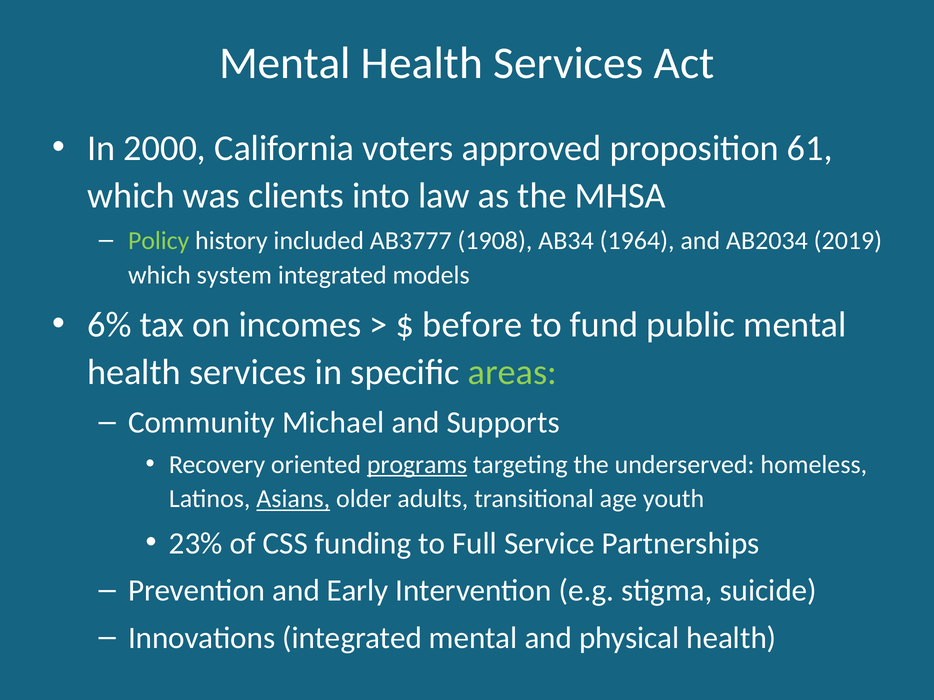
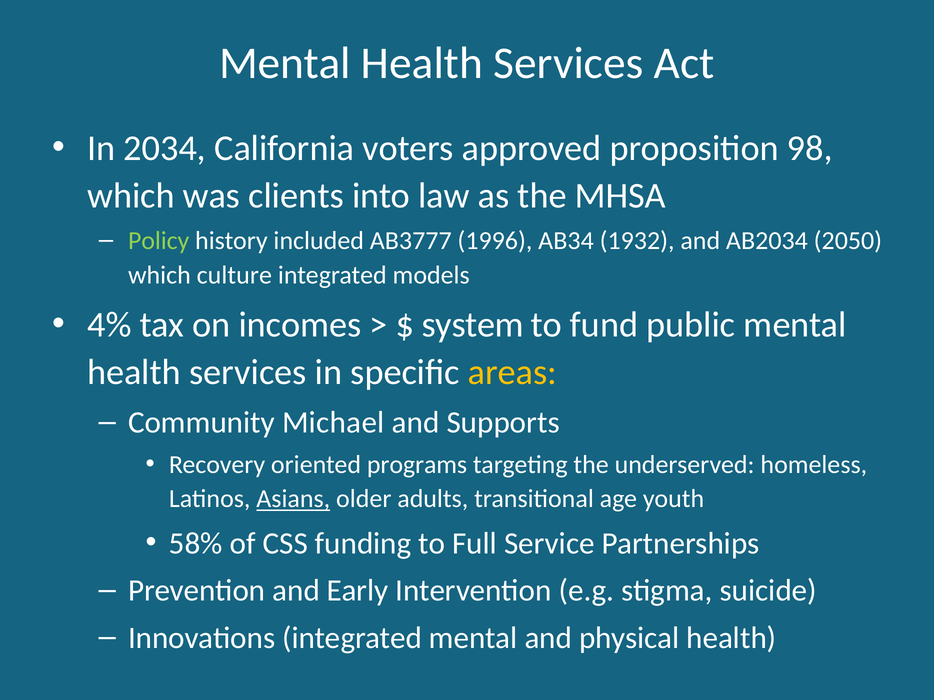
2000: 2000 -> 2034 (165, 148)
61: 61 -> 98 (810, 148)
1908: 1908 -> 1996 (495, 241)
1964: 1964 -> 1932 (637, 241)
2019: 2019 -> 2050 (848, 241)
system: system -> culture (234, 275)
6%: 6% -> 4% (109, 325)
before: before -> system (473, 325)
areas colour: light green -> yellow (512, 373)
programs underline: present -> none (417, 465)
23%: 23% -> 58% (196, 544)
